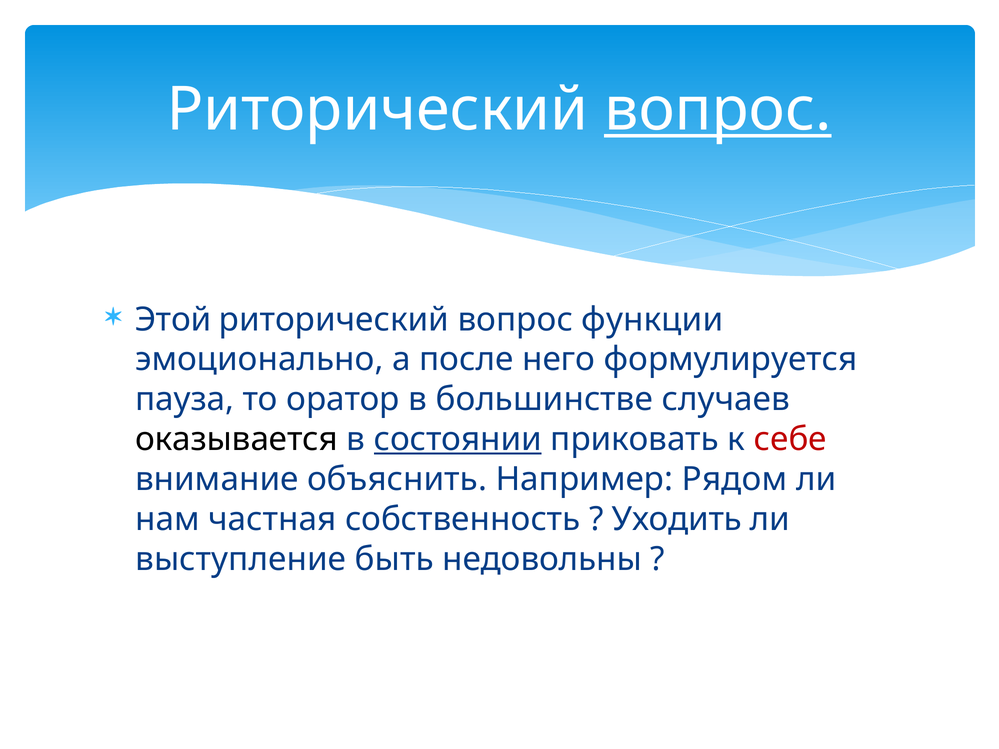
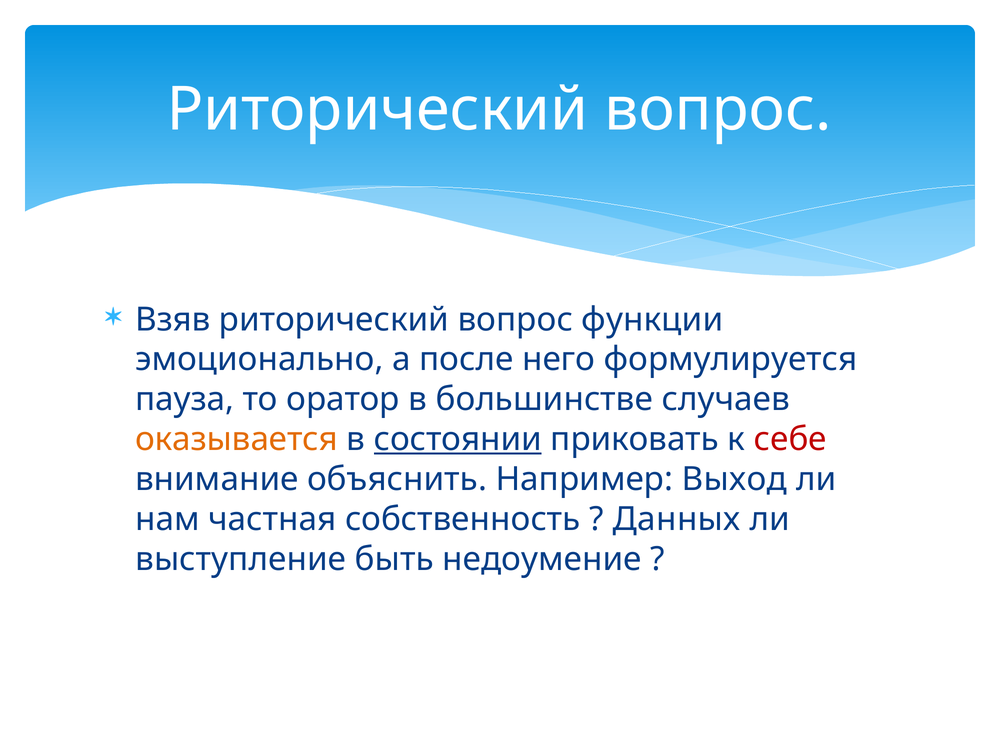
вопрос underline: present -> none (718, 110)
Этой: Этой -> Взяв (173, 320)
оказывается colour: black -> orange (237, 440)
Рядом: Рядом -> Выход (735, 479)
Уходить: Уходить -> Данных (677, 519)
недовольны: недовольны -> недоумение (542, 559)
